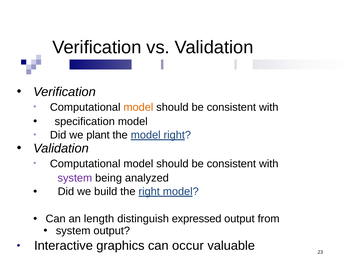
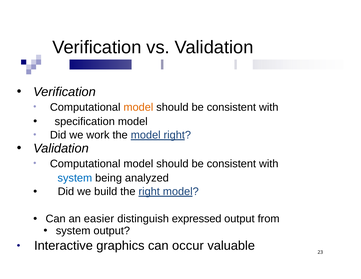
plant: plant -> work (98, 135)
system colour: purple -> blue (75, 178)
length: length -> easier (99, 219)
